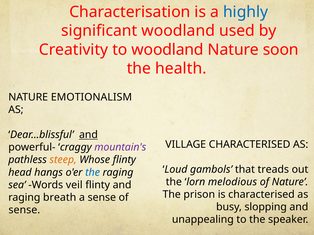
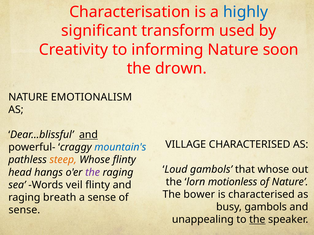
significant woodland: woodland -> transform (178, 31)
to woodland: woodland -> informing (168, 50)
health: health -> drown (181, 69)
mountain's colour: purple -> blue (120, 148)
that treads: treads -> whose (273, 170)
the colour: blue -> purple (93, 173)
melodious: melodious -> motionless (233, 182)
prison: prison -> bower (199, 195)
busy slopping: slopping -> gambols (266, 207)
the underline: none -> present (257, 220)
